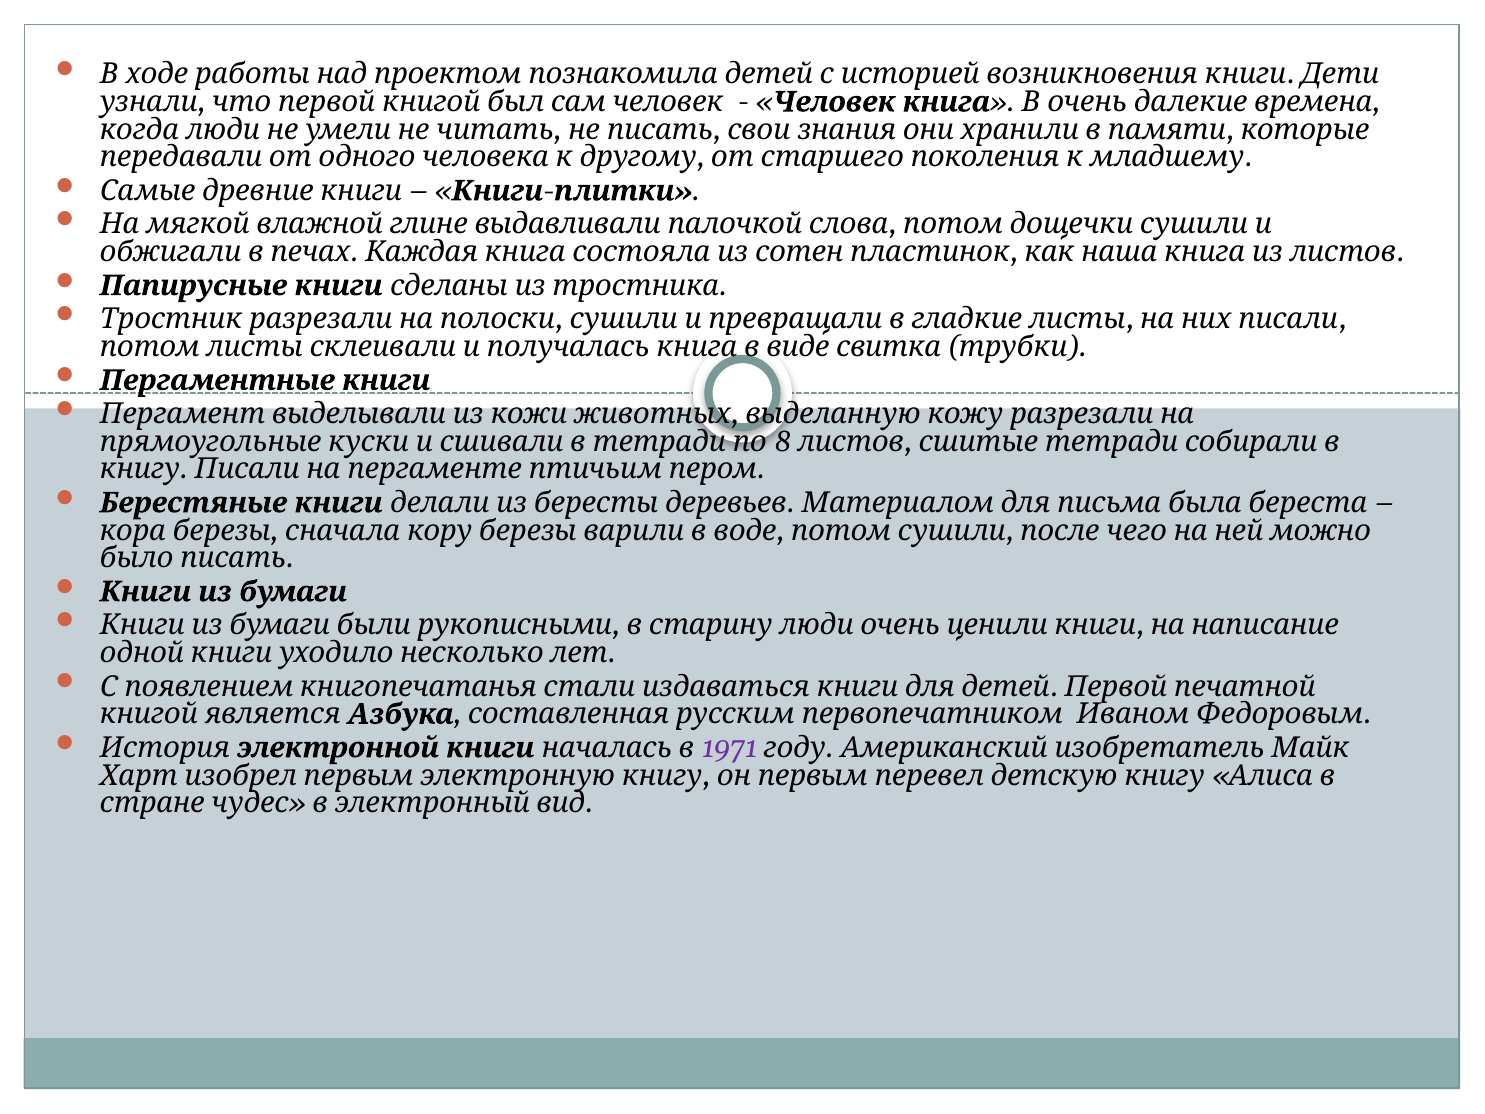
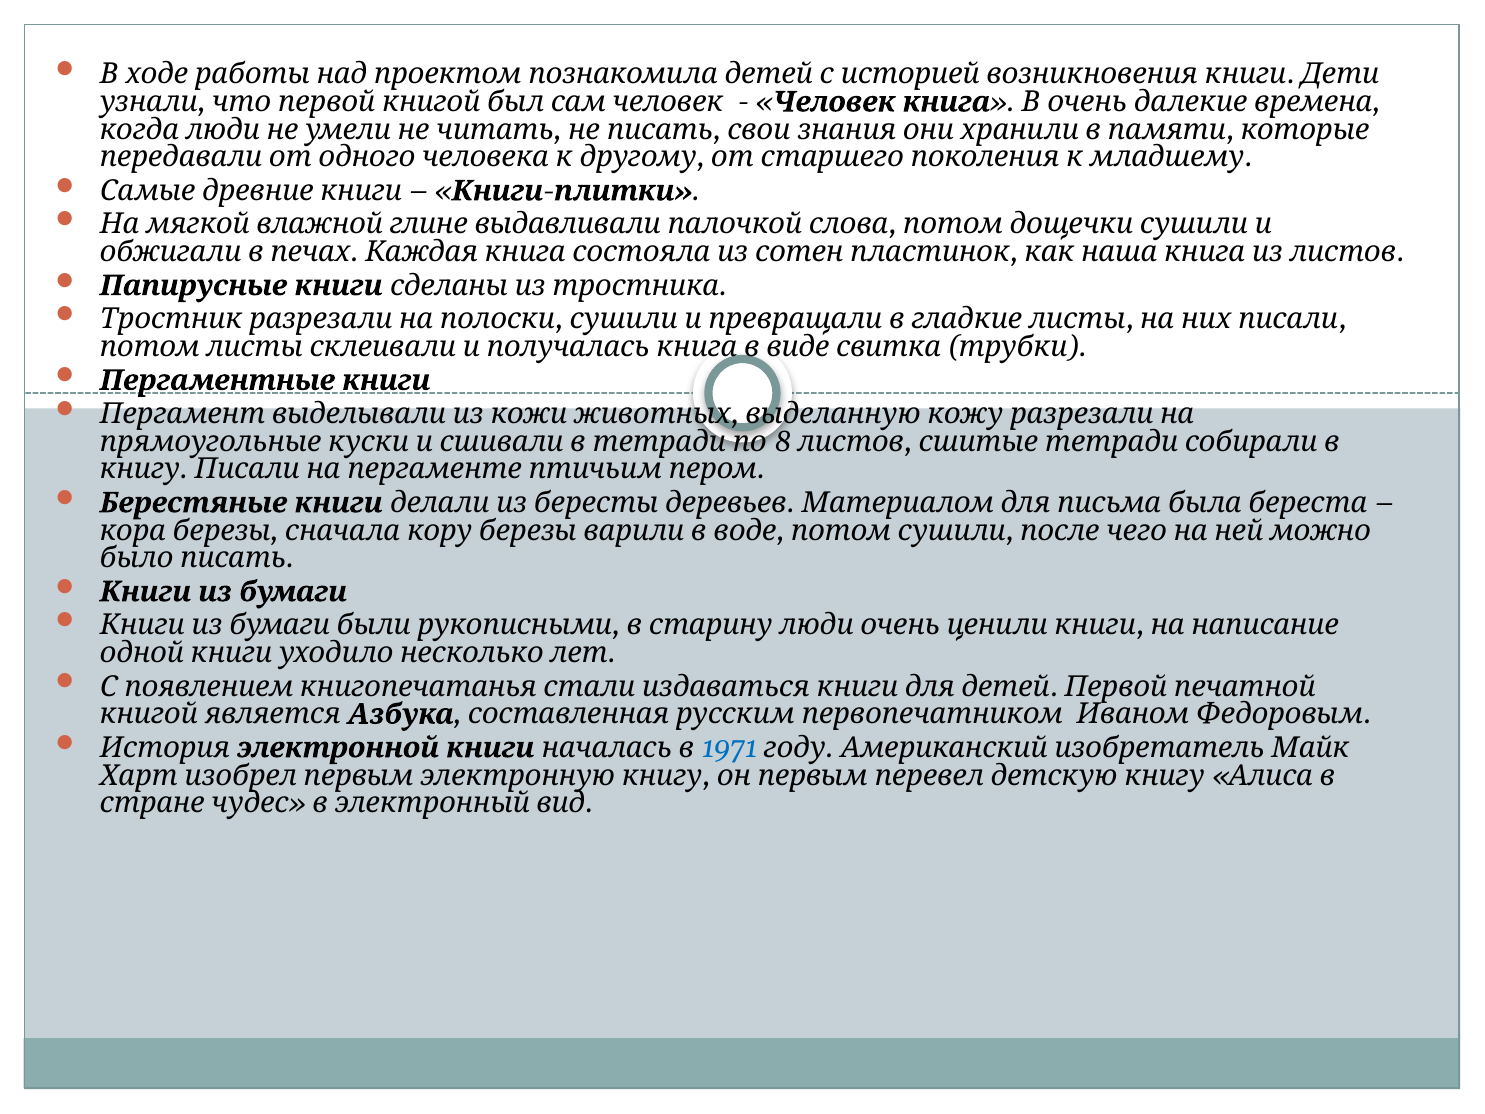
1971 colour: purple -> blue (729, 748)
